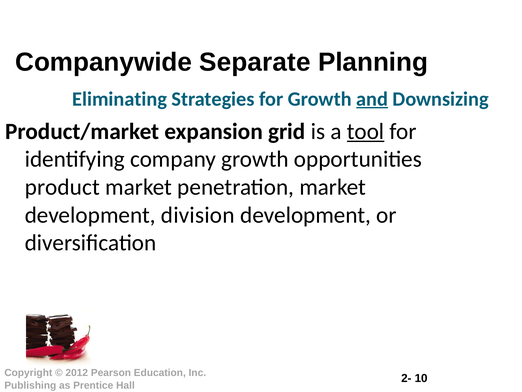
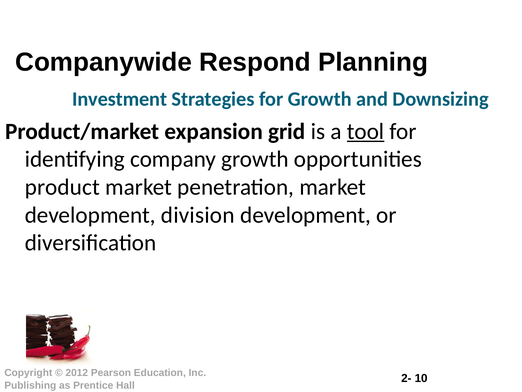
Separate: Separate -> Respond (255, 62)
Eliminating: Eliminating -> Investment (120, 99)
and underline: present -> none (372, 99)
